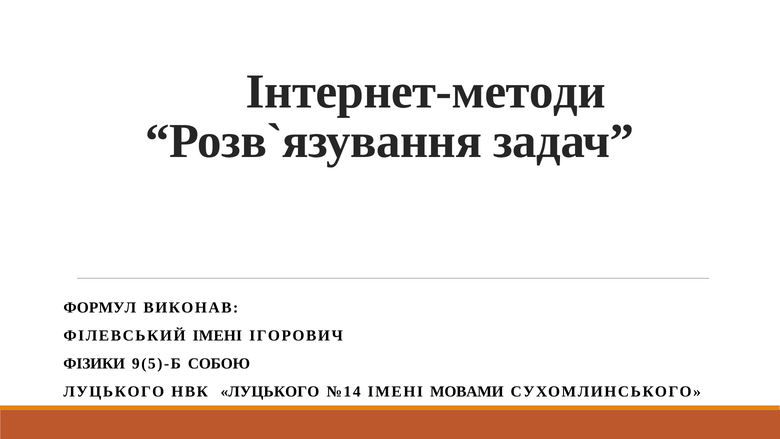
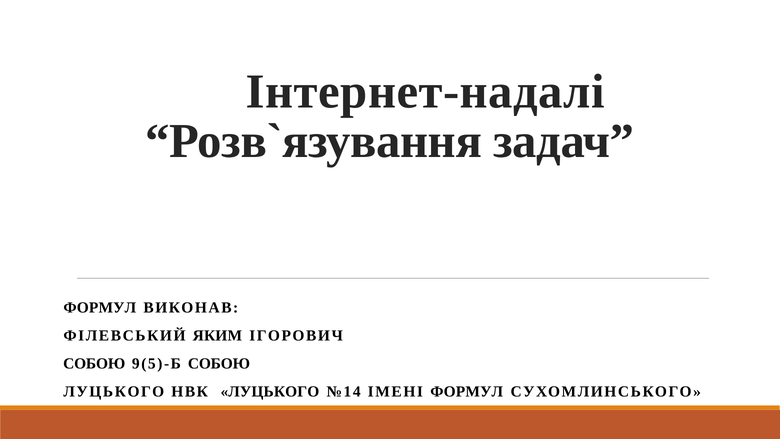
Інтернет-методи: Інтернет-методи -> Інтернет-надалі (425, 92)
ФІЛЕВСЬКИЙ ІМЕНІ: ІМЕНІ -> ЯКИМ (217, 336)
ФІЗИКИ: ФІЗИКИ -> СОБОЮ (94, 364)
ІМЕНІ МОВАМИ: МОВАМИ -> ФОРМУЛ (467, 392)
